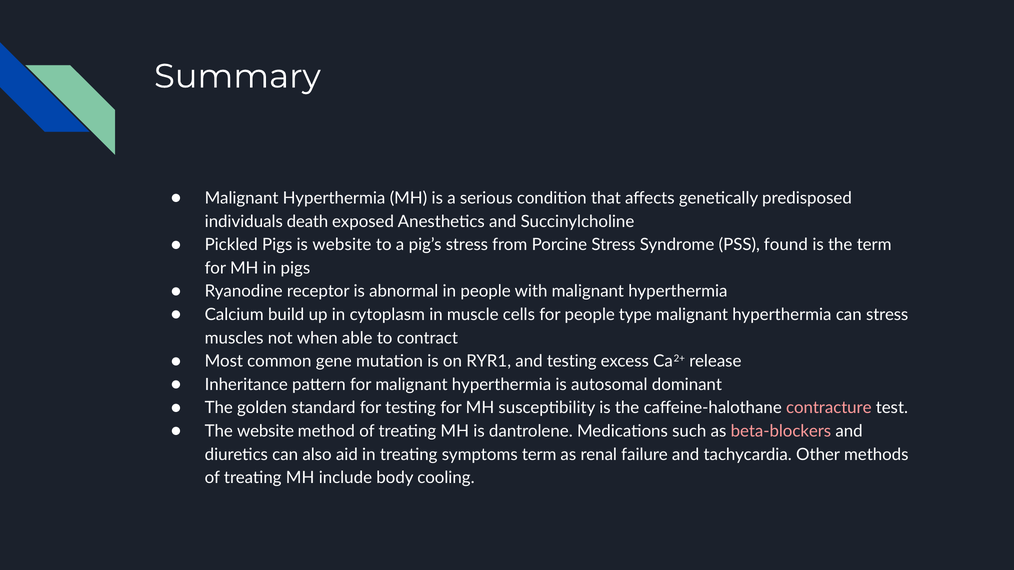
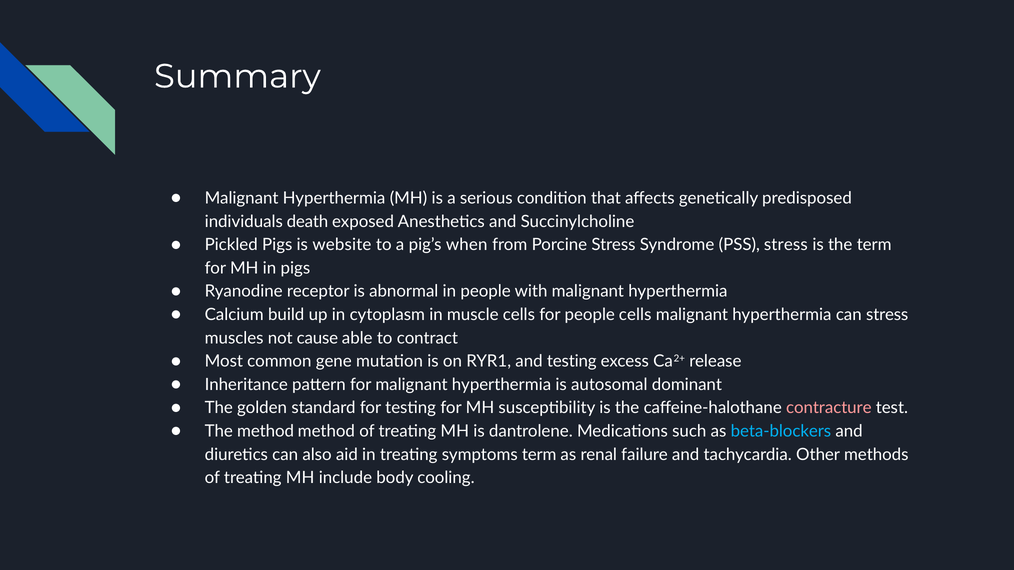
pig’s stress: stress -> when (467, 245)
PSS found: found -> stress (786, 245)
people type: type -> cells (635, 315)
when: when -> cause (317, 338)
The website: website -> method (266, 431)
beta-blockers colour: pink -> light blue (781, 431)
